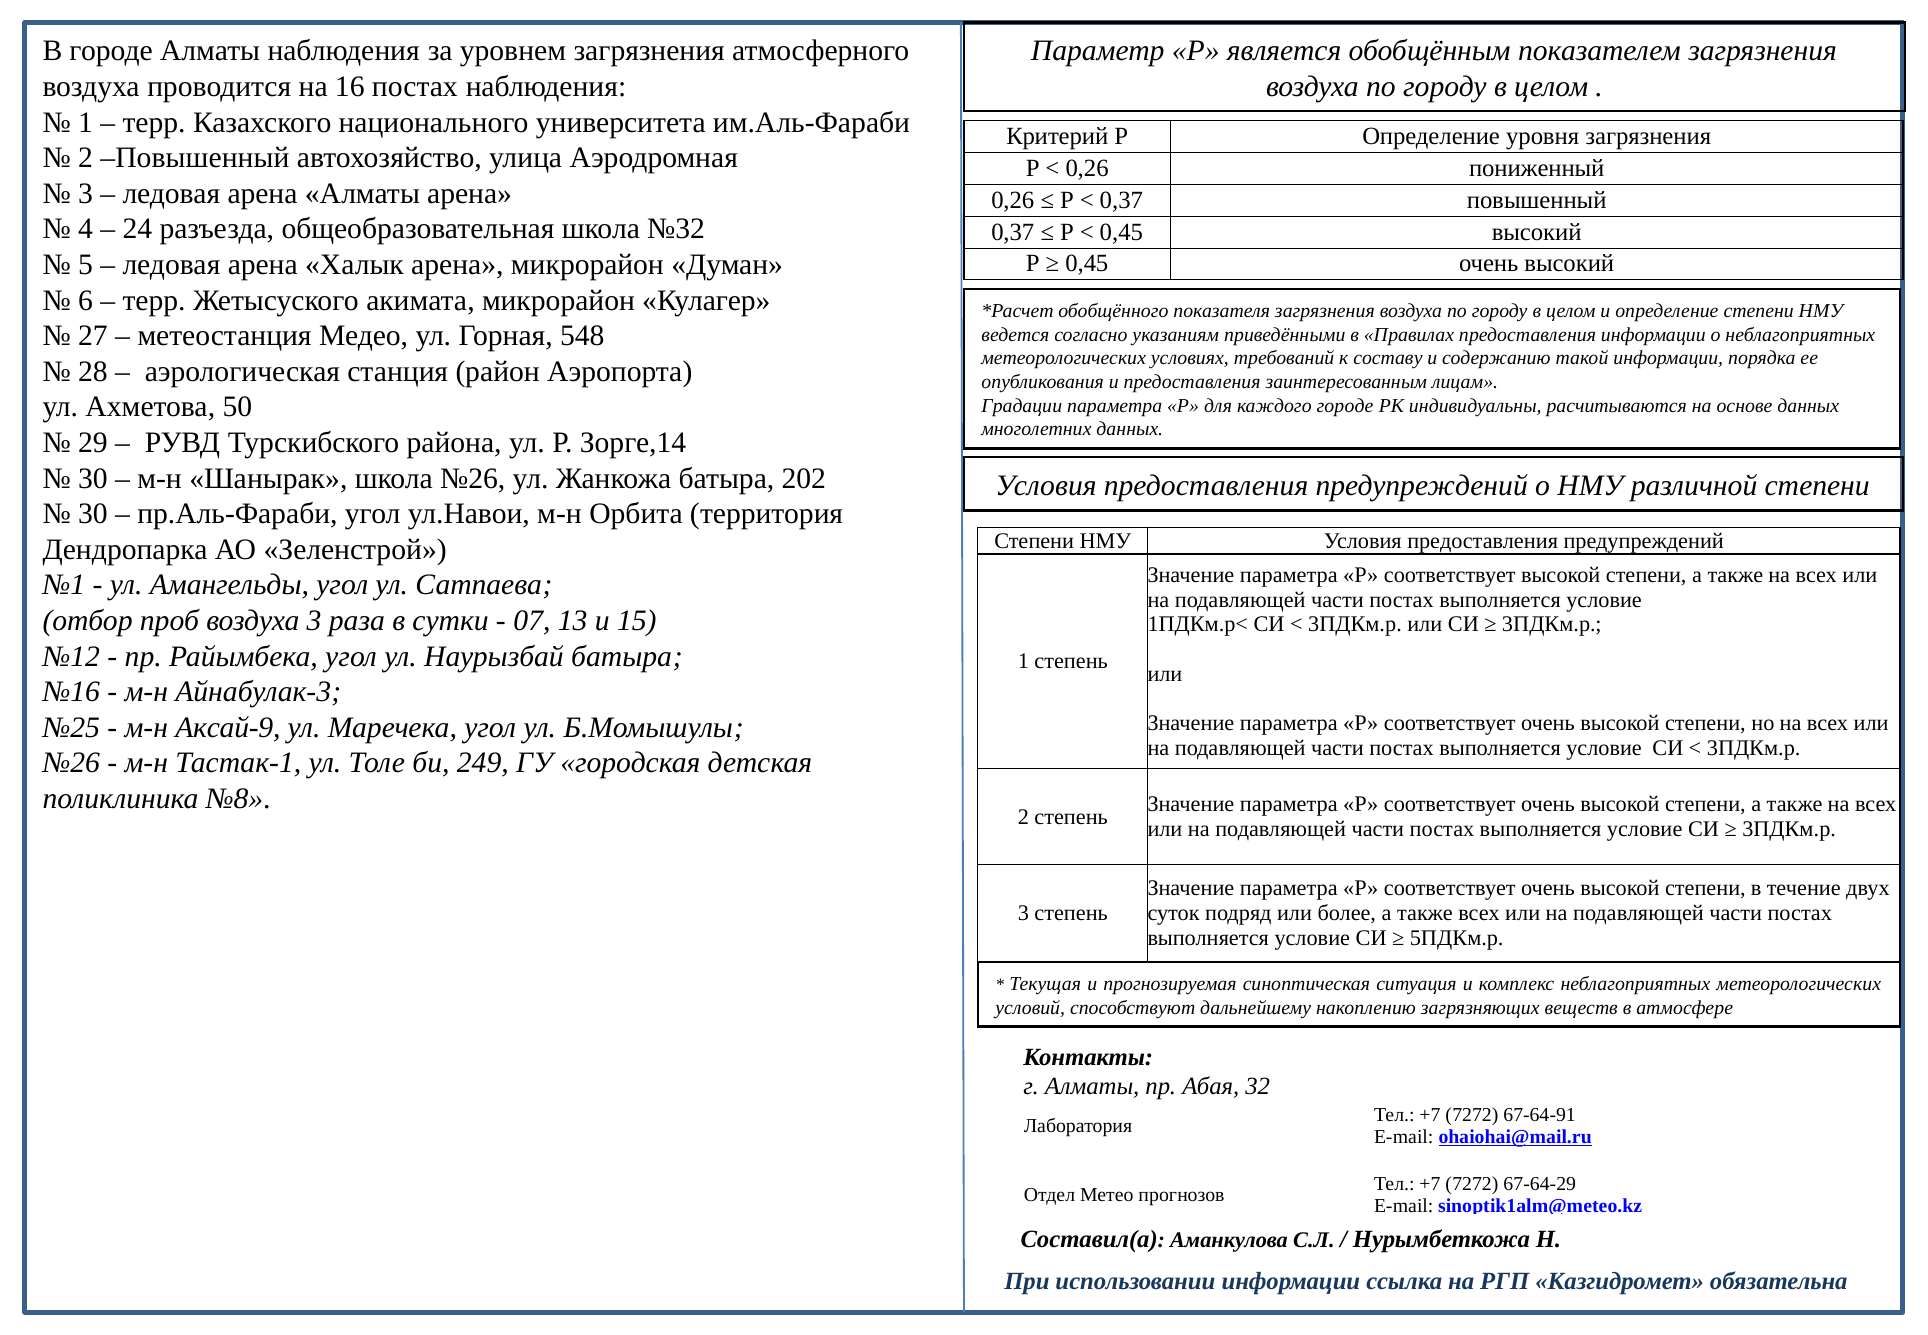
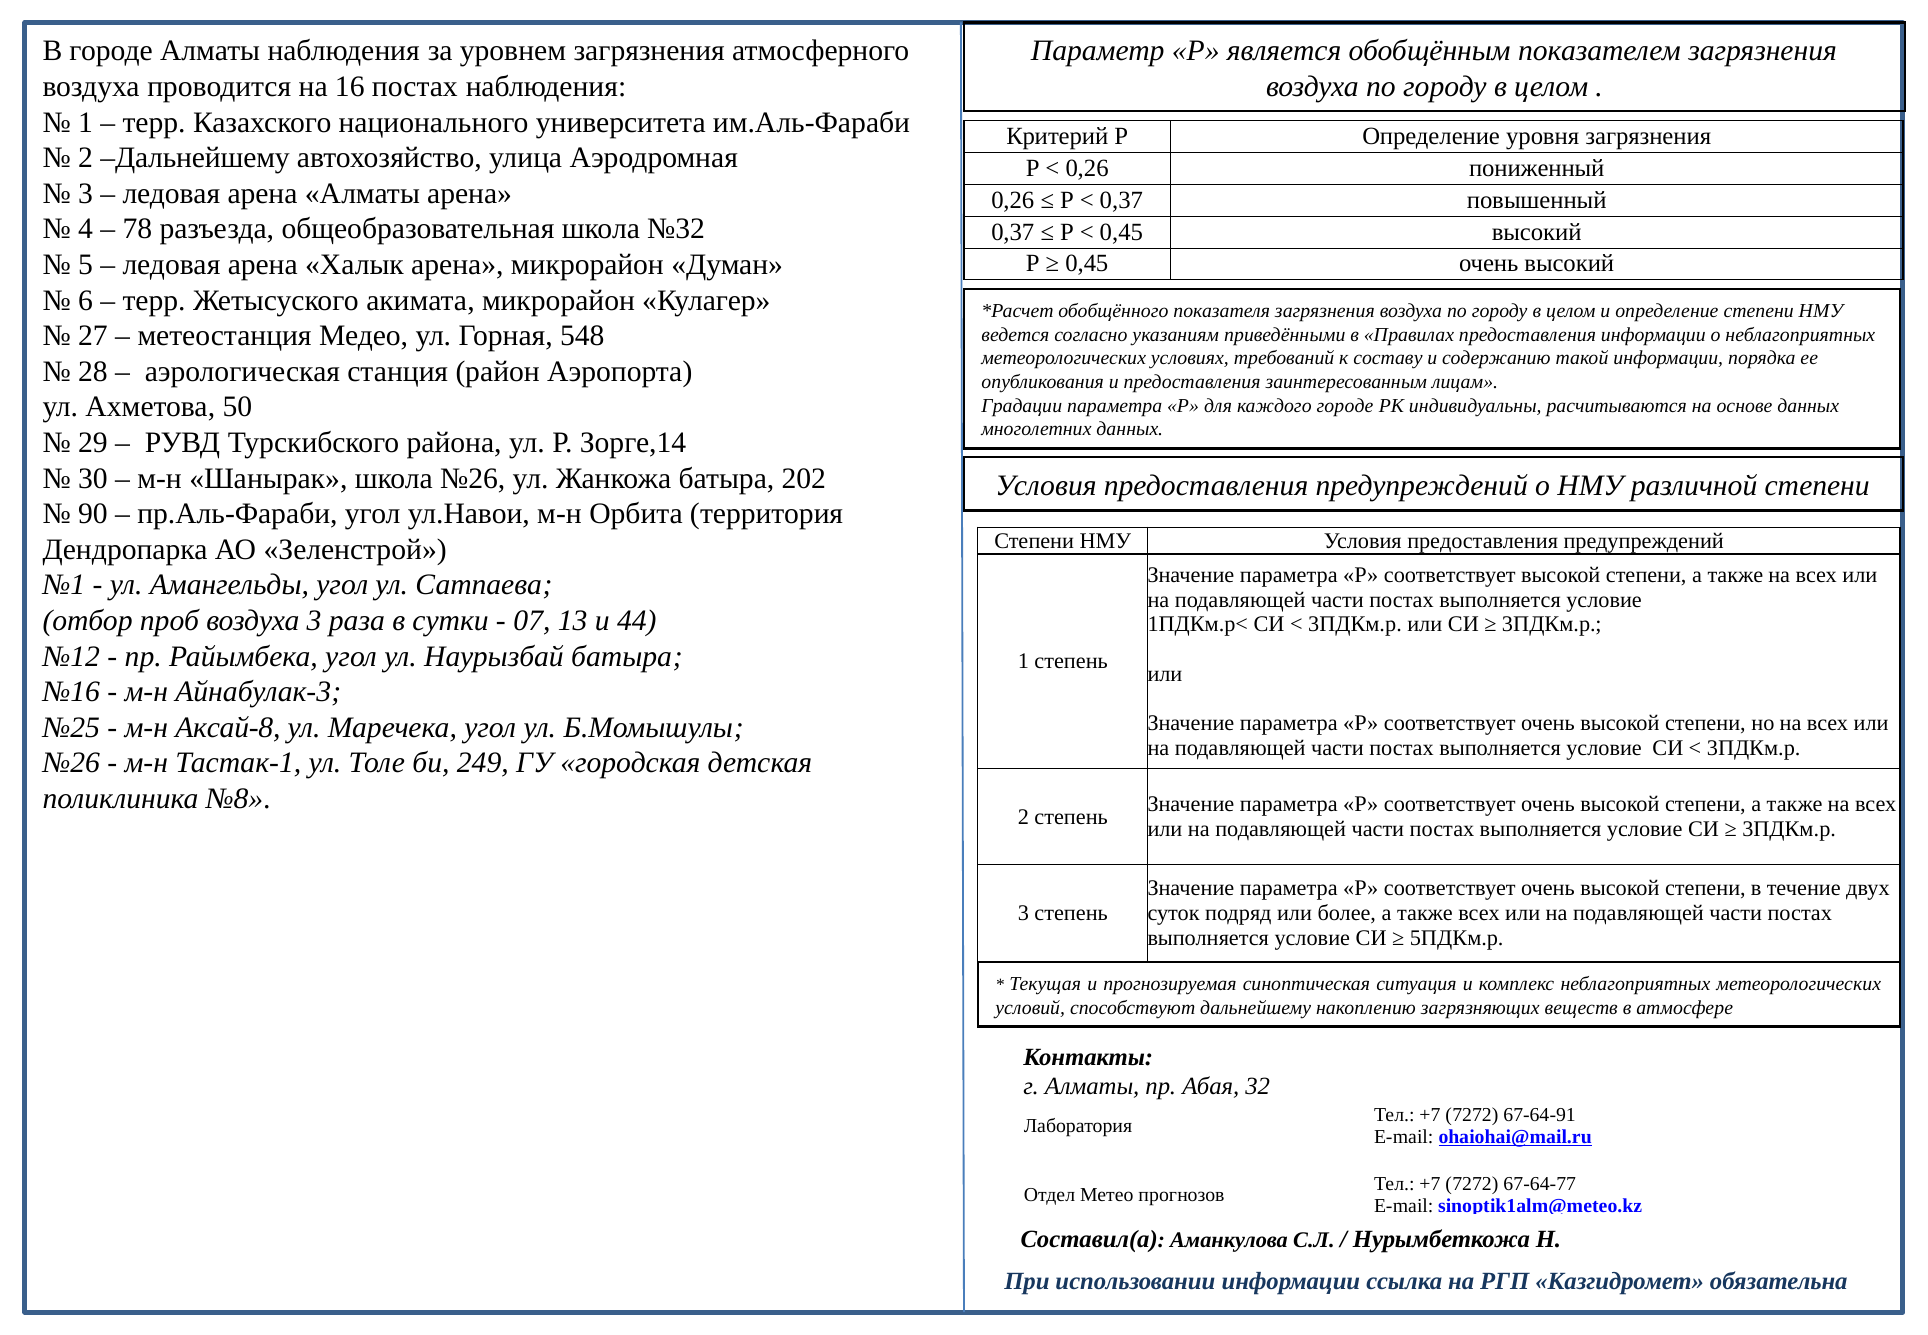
2 Повышенный: Повышенный -> Дальнейшему (195, 158)
24: 24 -> 78 (137, 229)
30: 30 -> 90 (93, 514)
15: 15 -> 44 (637, 621)
Аксай-9: Аксай-9 -> Аксай-8 (228, 727)
67-64-29: 67-64-29 -> 67-64-77 (1540, 1184)
